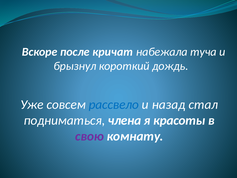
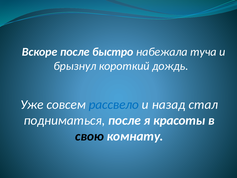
кричат: кричат -> быстро (113, 52)
подниматься члена: члена -> после (124, 120)
свою colour: purple -> black (90, 136)
